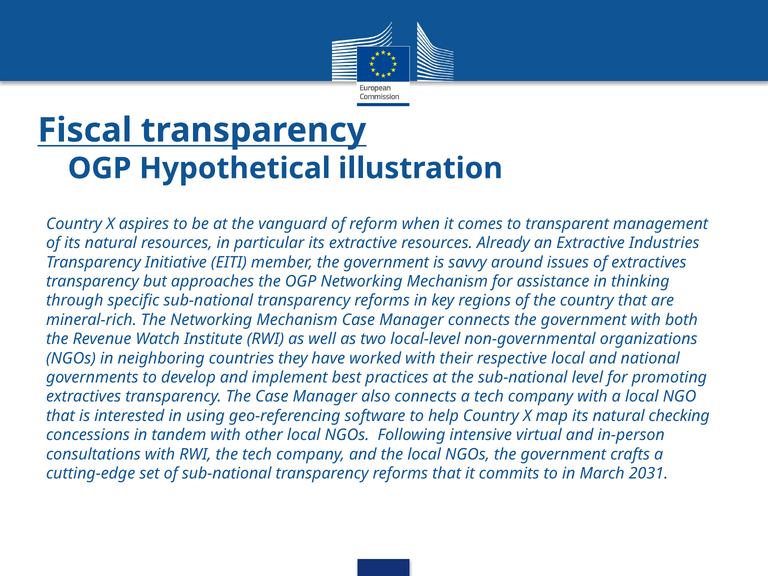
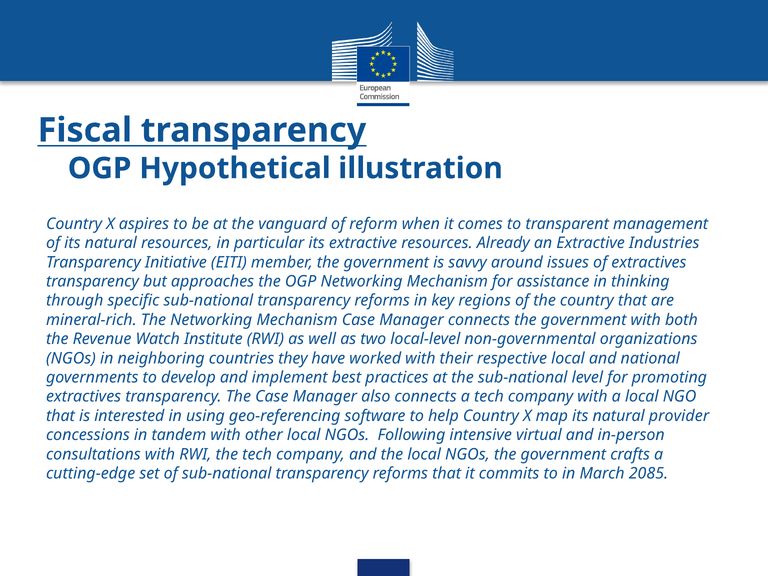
checking: checking -> provider (679, 416)
2031: 2031 -> 2085 (648, 473)
